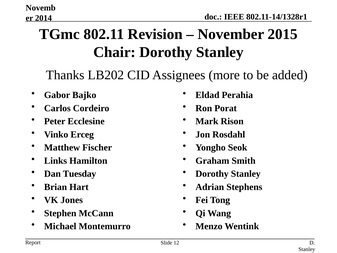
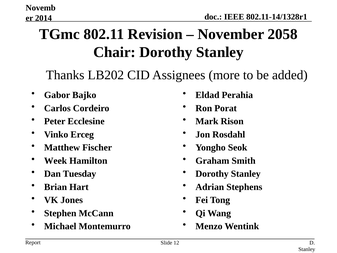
2015: 2015 -> 2058 (283, 34)
Links: Links -> Week (56, 161)
